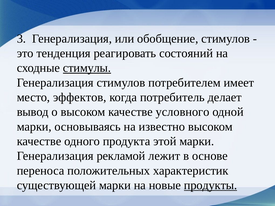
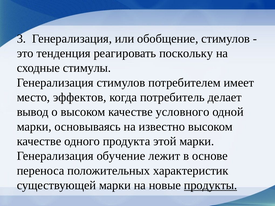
состояний: состояний -> поскольку (186, 53)
стимулы underline: present -> none (87, 68)
рекламой: рекламой -> обучение (121, 156)
